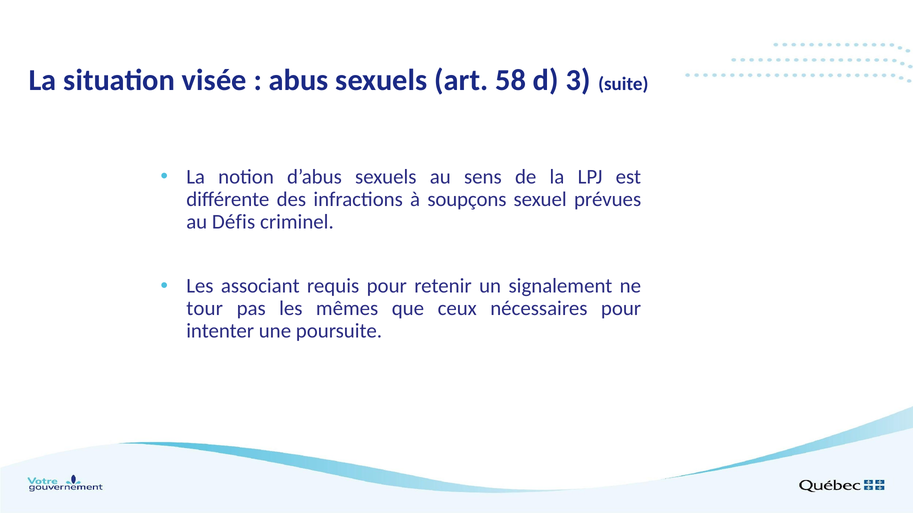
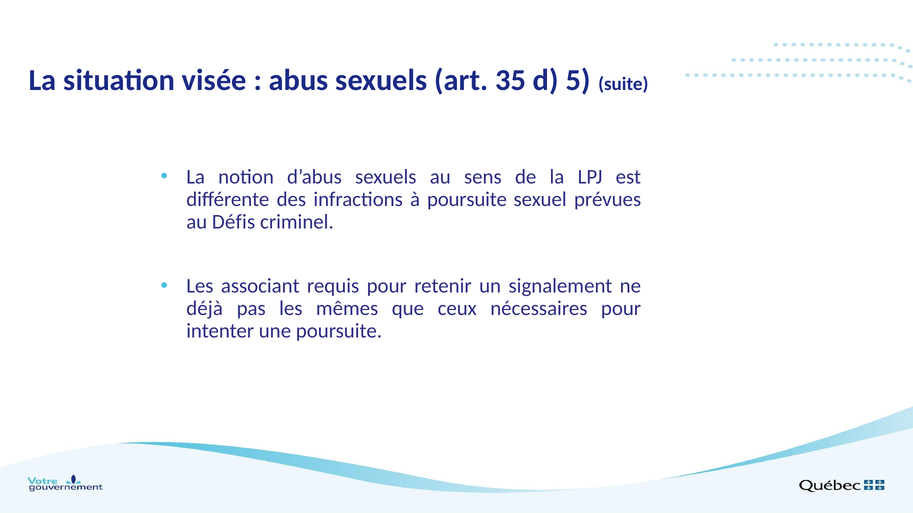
58: 58 -> 35 (511, 80)
3: 3 -> 5 (578, 80)
à soupçons: soupçons -> poursuite (467, 199)
tour: tour -> déjà (205, 309)
